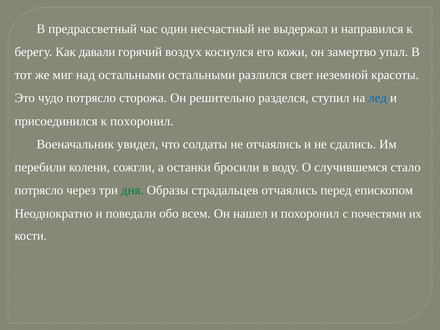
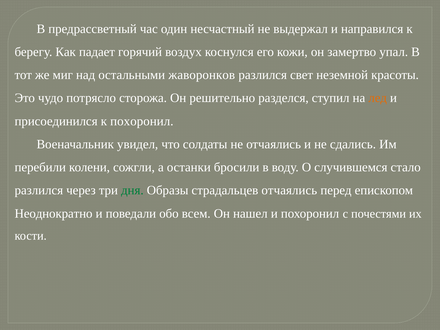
давали: давали -> падает (97, 52)
остальными остальными: остальными -> жаворонков (202, 75)
лед colour: blue -> orange (378, 98)
потрясло: потрясло -> разлился (39, 190)
